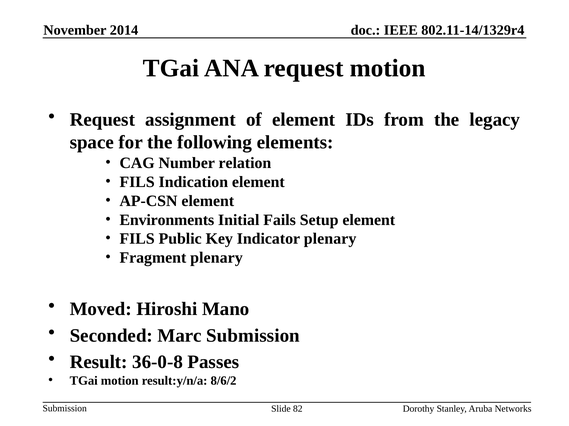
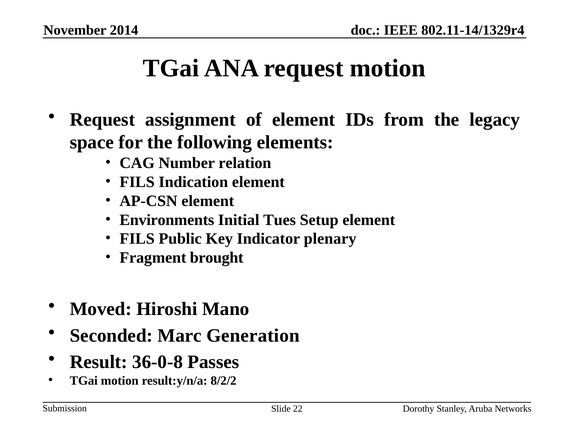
Fails: Fails -> Tues (280, 220)
Fragment plenary: plenary -> brought (217, 258)
Marc Submission: Submission -> Generation (253, 336)
8/6/2: 8/6/2 -> 8/2/2 (224, 381)
82: 82 -> 22 (298, 409)
